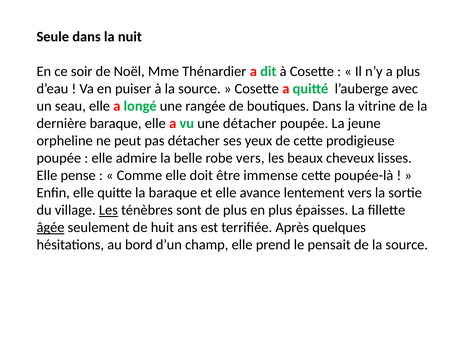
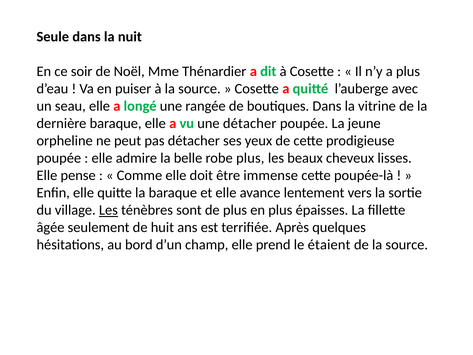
robe vers: vers -> plus (250, 158)
âgée underline: present -> none (50, 227)
pensait: pensait -> étaient (329, 245)
